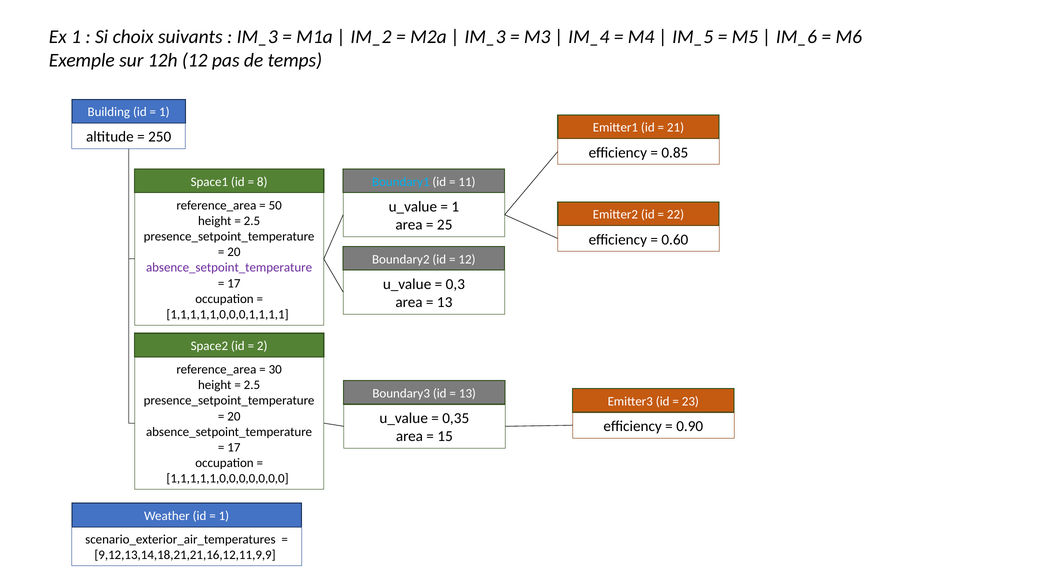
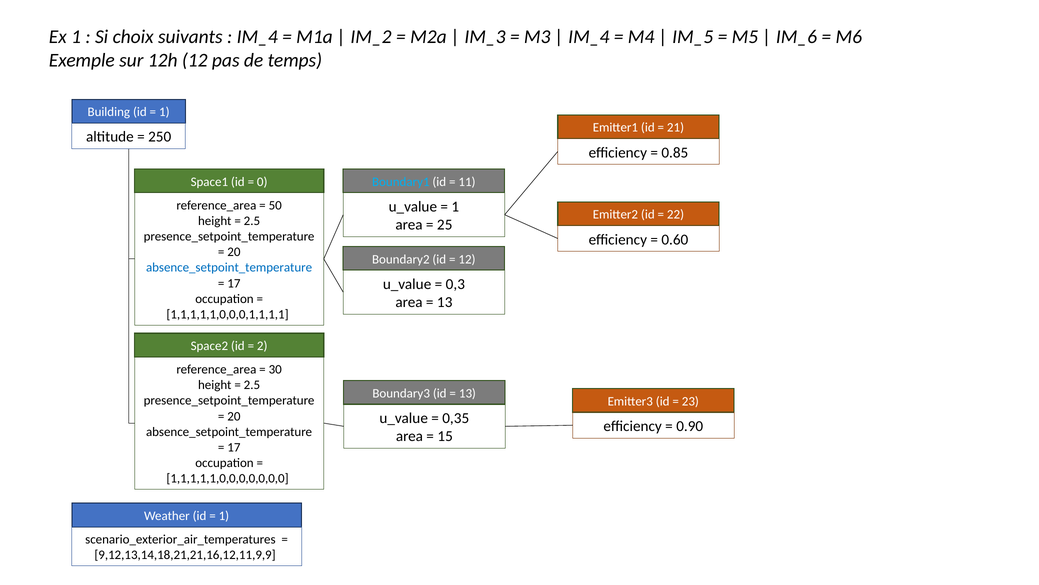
IM_3: IM_3 -> IM_4 (257, 37)
8: 8 -> 0 (262, 182)
absence_setpoint_temperature colour: purple -> blue (229, 267)
